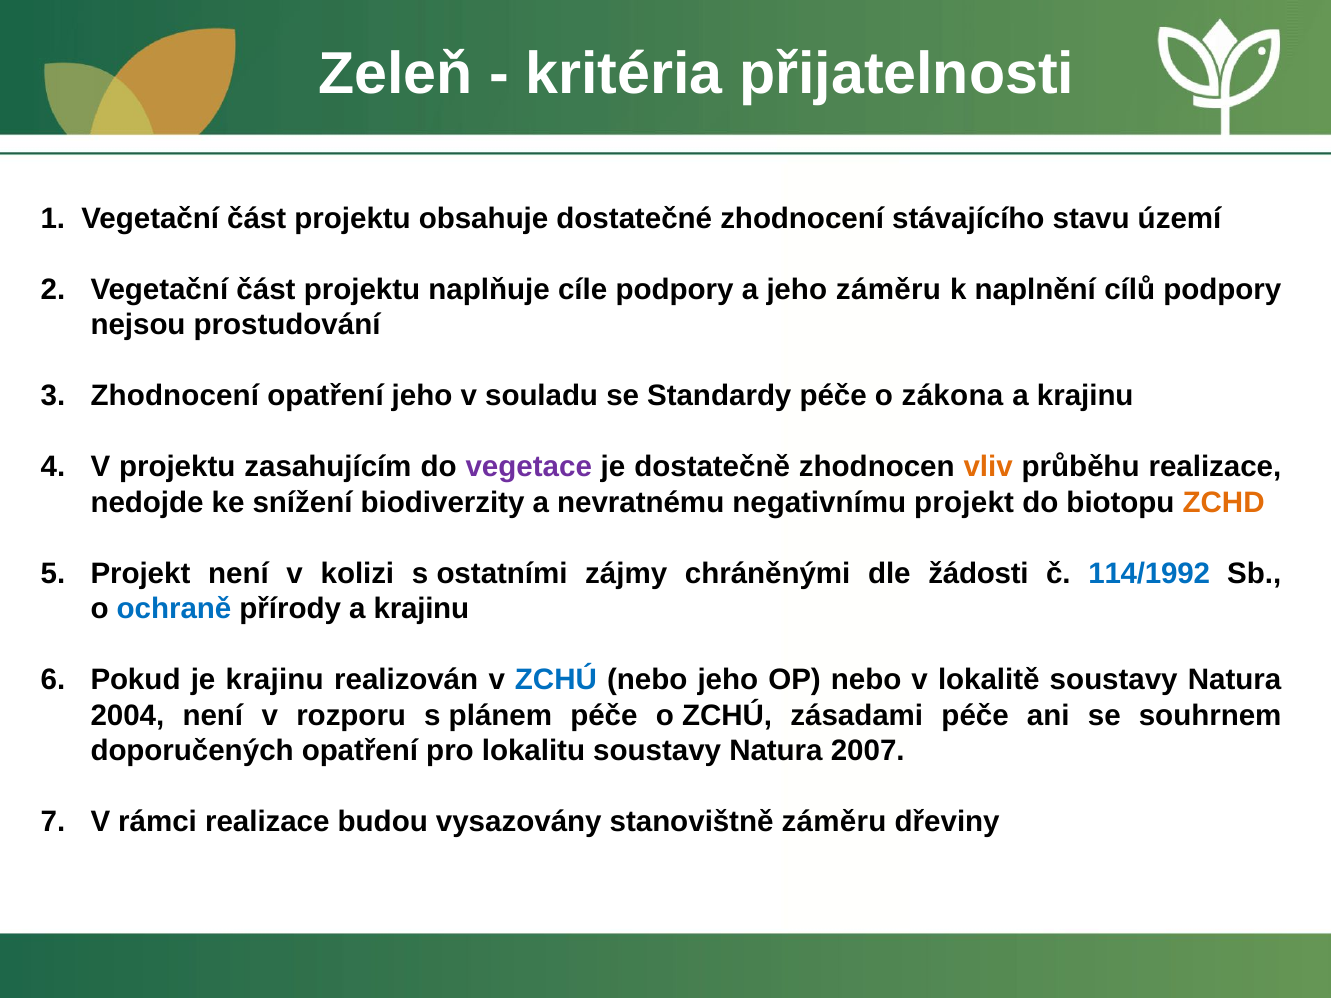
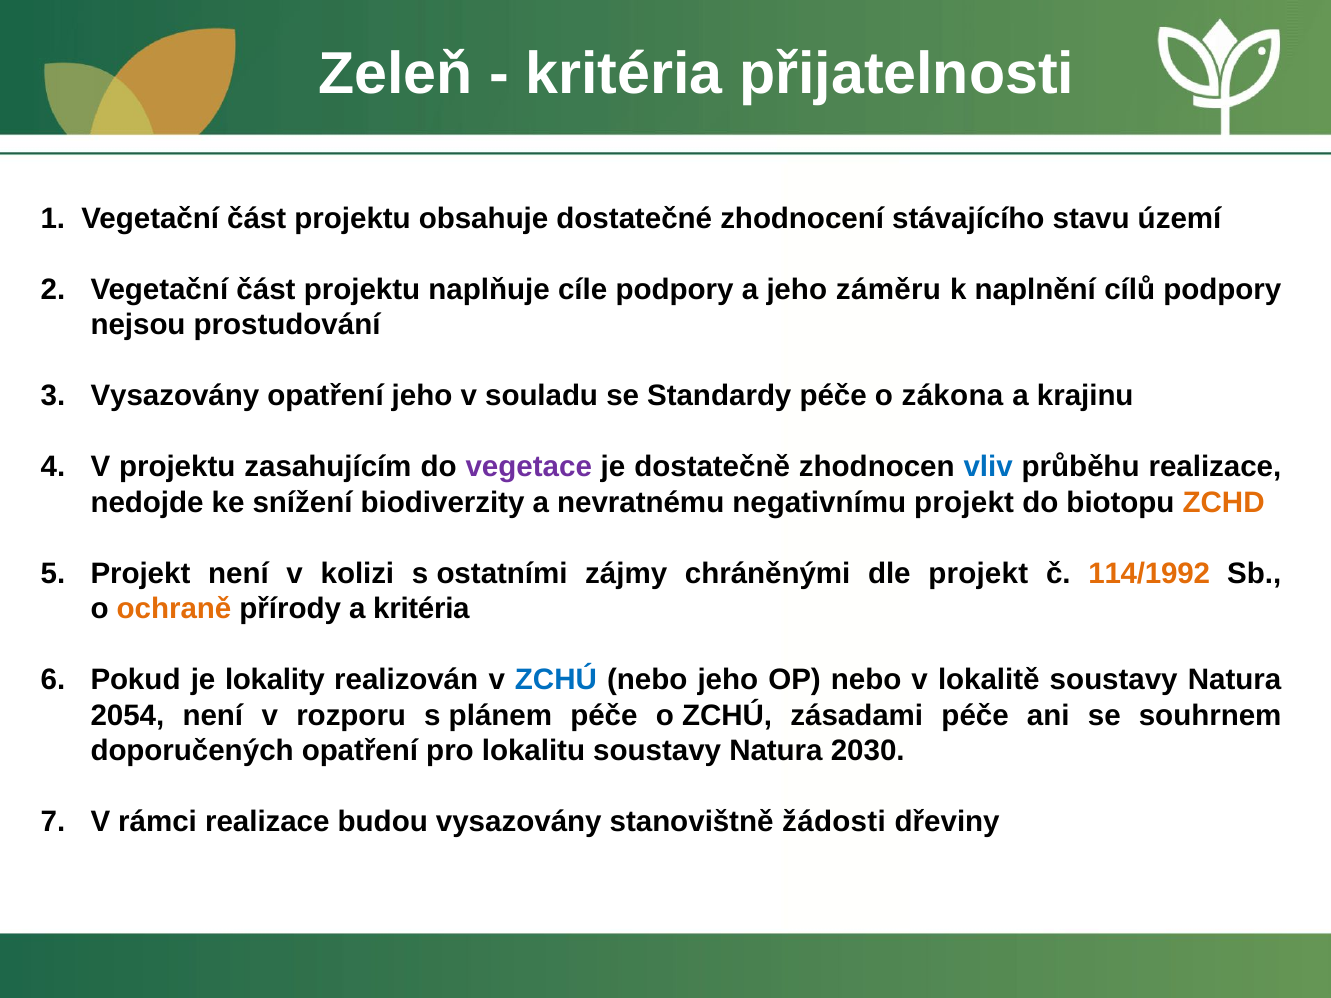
Zhodnocení: Zhodnocení -> Vysazovány (175, 396)
vliv colour: orange -> blue (988, 467)
dle žádosti: žádosti -> projekt (978, 574)
114/1992 colour: blue -> orange (1149, 574)
ochraně colour: blue -> orange (174, 609)
přírody a krajinu: krajinu -> kritéria (421, 609)
je krajinu: krajinu -> lokality (275, 680)
2004: 2004 -> 2054 (127, 715)
2007: 2007 -> 2030 (868, 751)
stanovištně záměru: záměru -> žádosti (834, 822)
